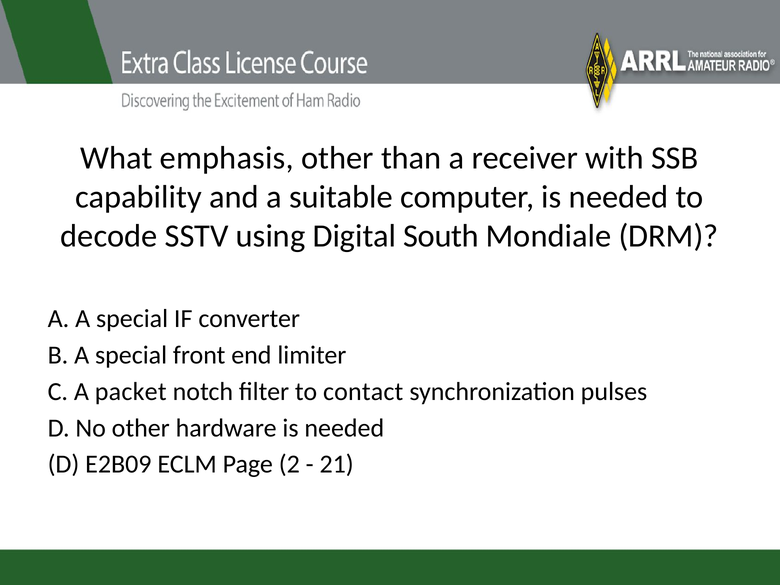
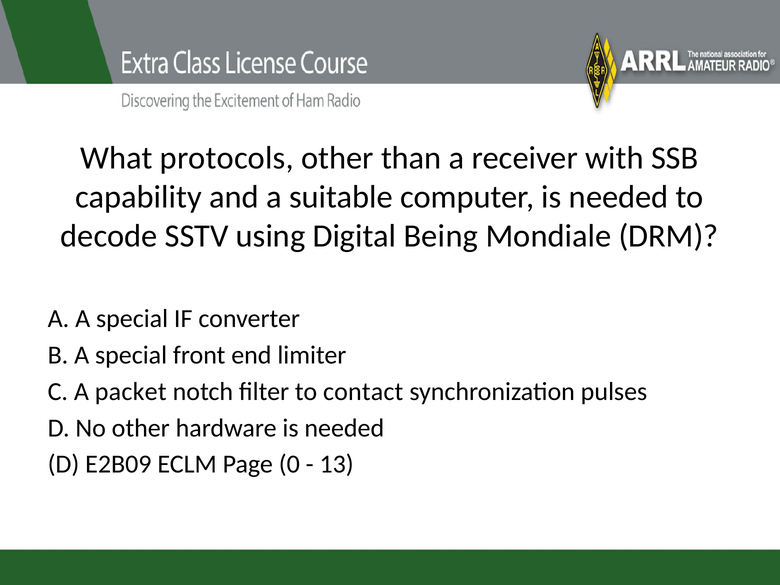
emphasis: emphasis -> protocols (227, 158)
South: South -> Being (441, 236)
2: 2 -> 0 (289, 464)
21: 21 -> 13 (337, 464)
